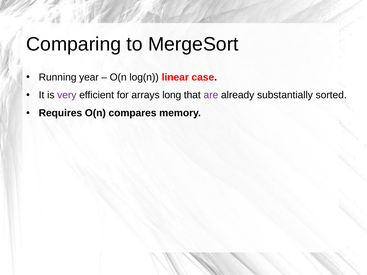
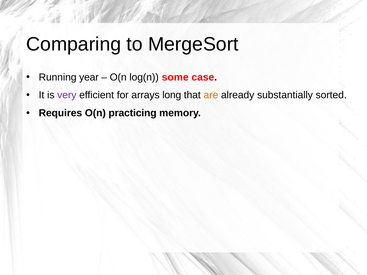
linear: linear -> some (175, 77)
are colour: purple -> orange (211, 95)
compares: compares -> practicing (133, 113)
